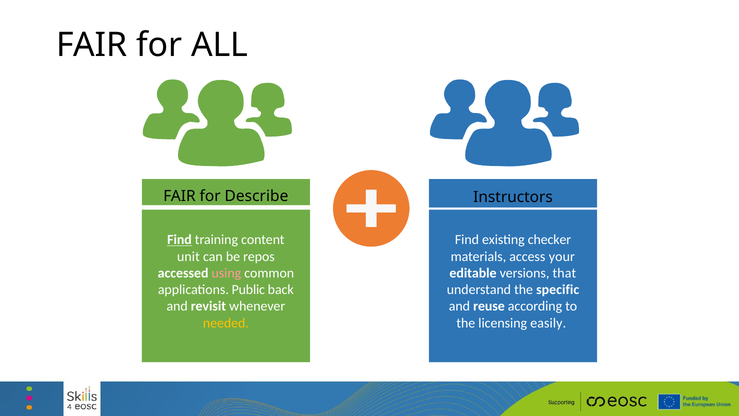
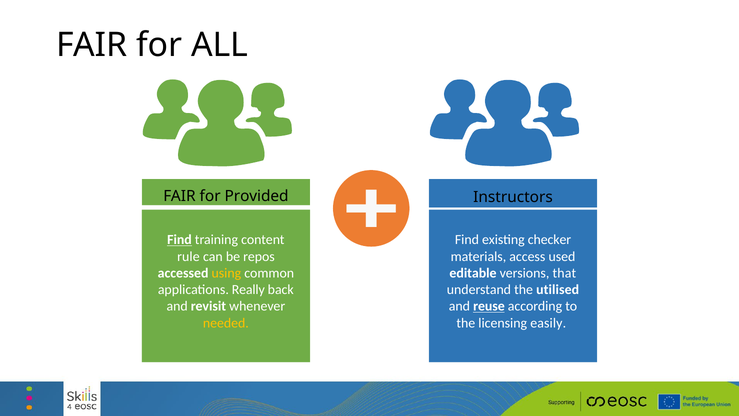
Describe: Describe -> Provided (257, 196)
unit: unit -> rule (188, 256)
your: your -> used (562, 256)
using colour: pink -> yellow (226, 273)
Public: Public -> Really (248, 290)
specific: specific -> utilised (558, 290)
reuse underline: none -> present (489, 306)
